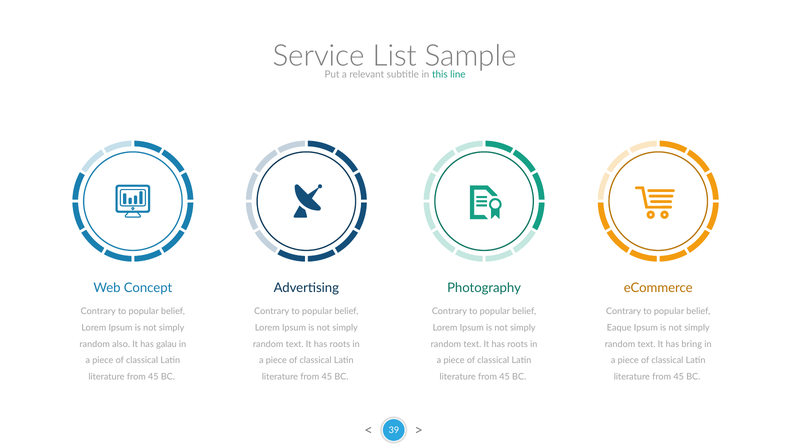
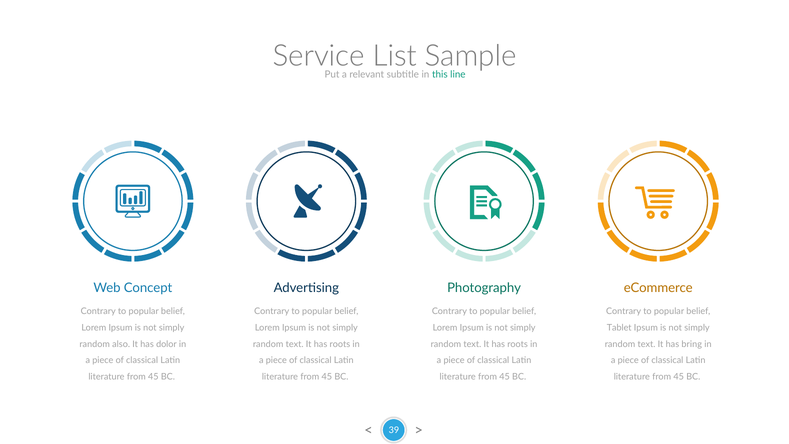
Eaque: Eaque -> Tablet (619, 328)
galau: galau -> dolor (166, 344)
